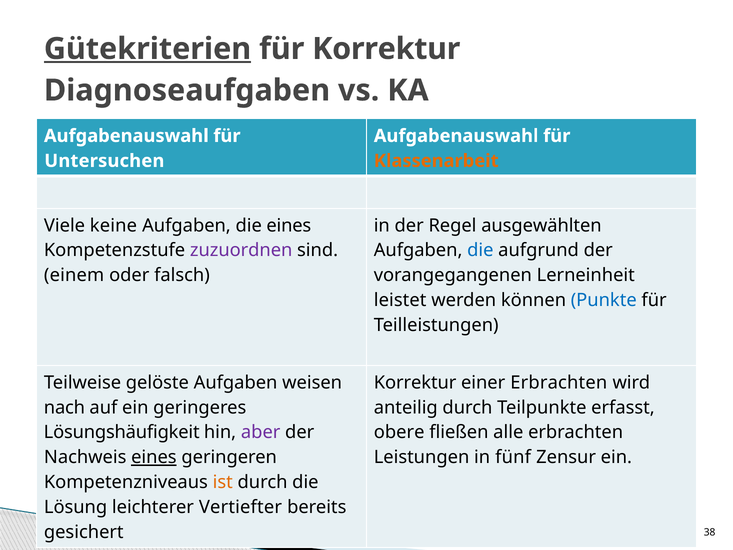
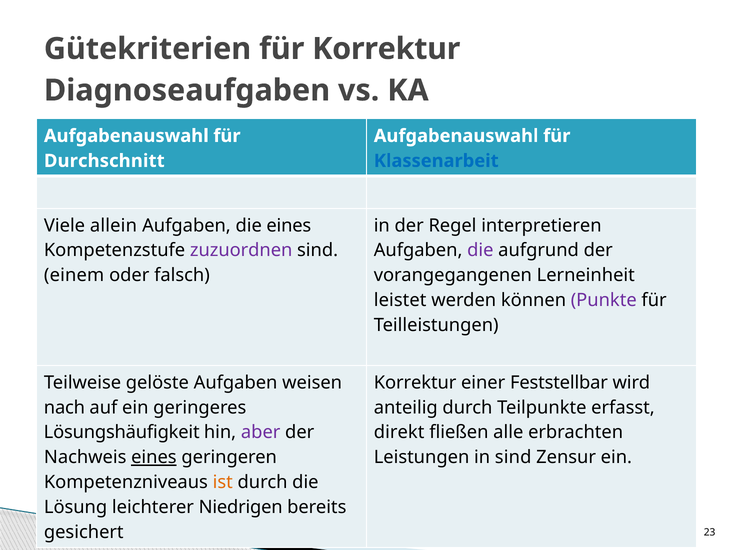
Gütekriterien underline: present -> none (148, 49)
Untersuchen: Untersuchen -> Durchschnitt (104, 161)
Klassenarbeit colour: orange -> blue (436, 161)
keine: keine -> allein (113, 225)
ausgewählten: ausgewählten -> interpretieren (541, 225)
die colour: blue -> purple (480, 250)
Punkte colour: blue -> purple (604, 300)
einer Erbrachten: Erbrachten -> Feststellbar (559, 382)
obere: obere -> direkt (399, 432)
in fünf: fünf -> sind (513, 457)
Vertiefter: Vertiefter -> Niedrigen (241, 507)
38: 38 -> 23 (710, 532)
